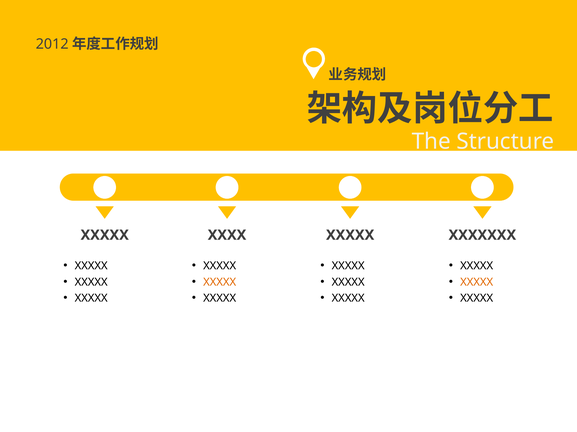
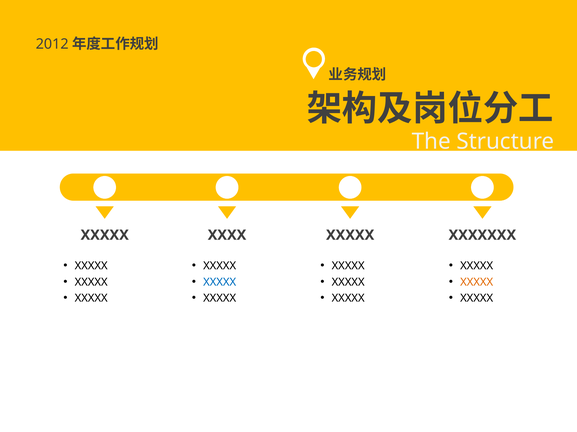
XXXXX colour: orange -> blue (220, 282)
